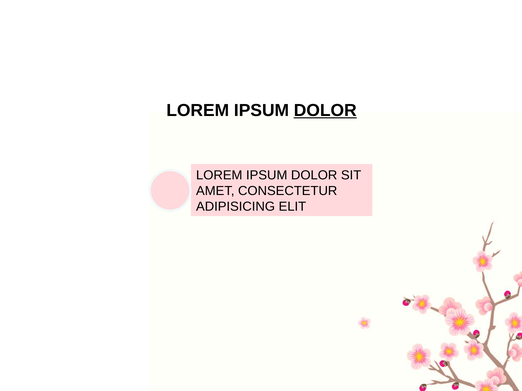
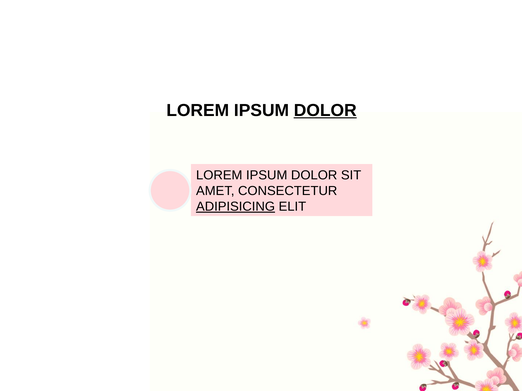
ADIPISICING underline: none -> present (236, 207)
